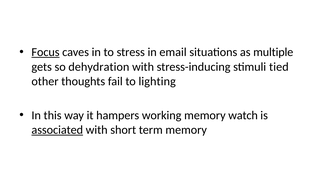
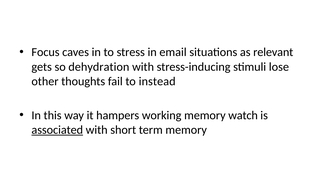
Focus underline: present -> none (46, 52)
multiple: multiple -> relevant (273, 52)
tied: tied -> lose (279, 67)
lighting: lighting -> instead (157, 81)
